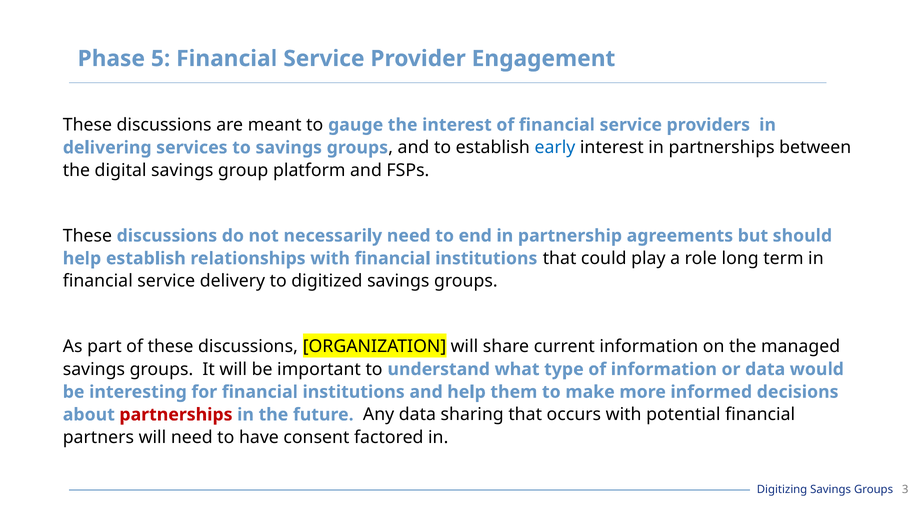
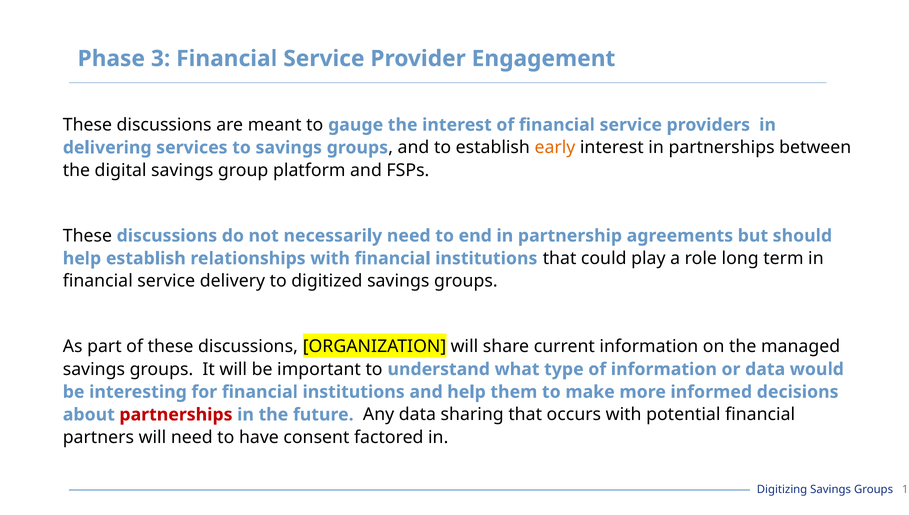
5: 5 -> 3 (161, 59)
early colour: blue -> orange (555, 148)
3: 3 -> 1 (905, 490)
